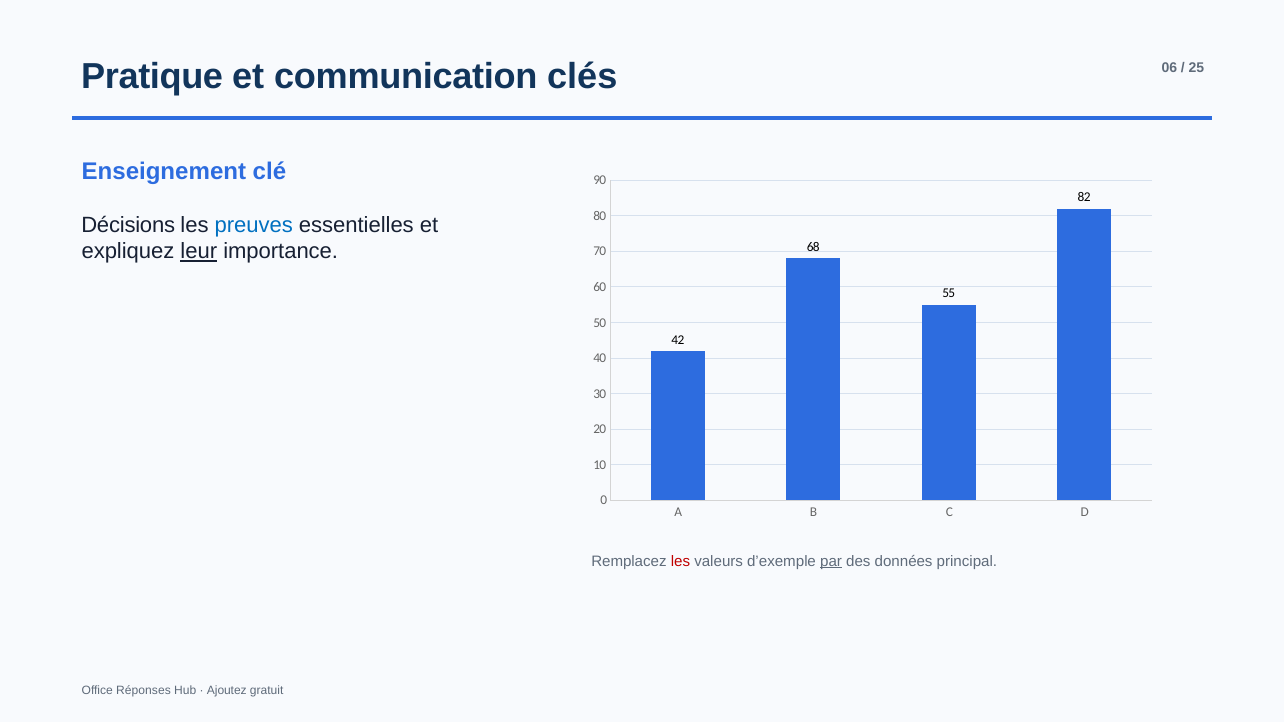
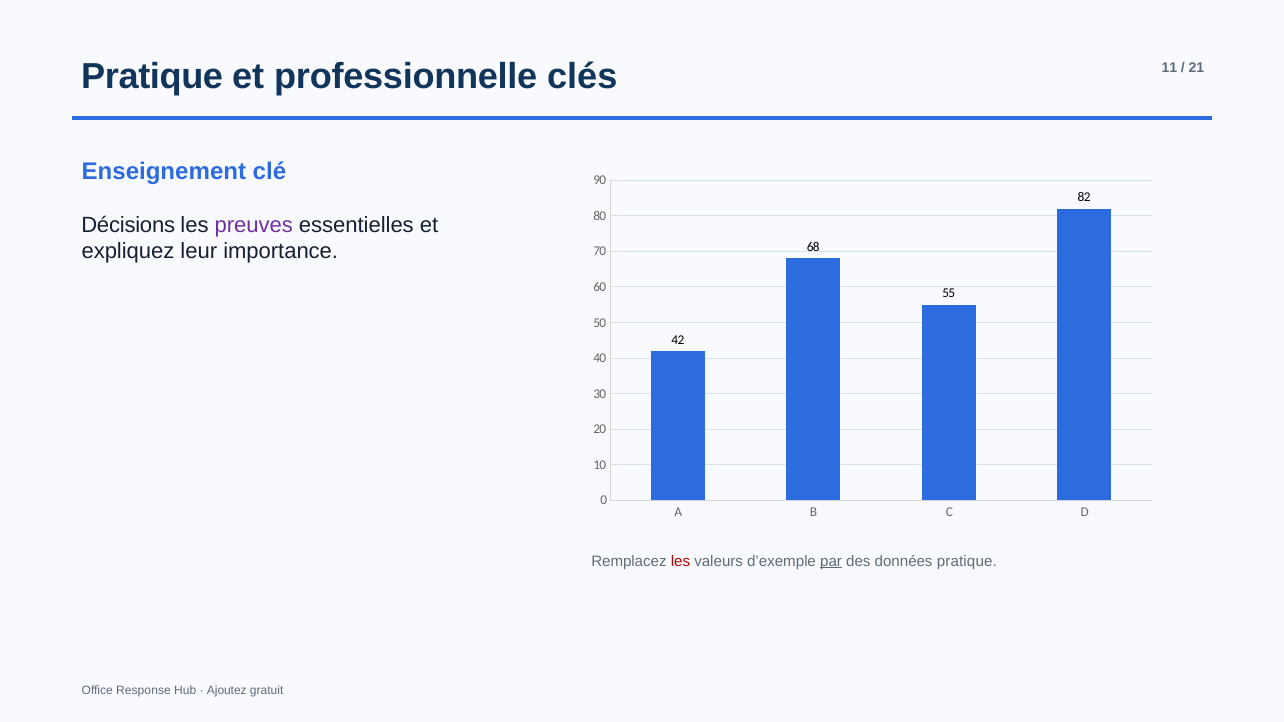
communication: communication -> professionnelle (406, 77)
06: 06 -> 11 (1169, 68)
25: 25 -> 21 (1196, 68)
preuves colour: blue -> purple (254, 225)
leur underline: present -> none (199, 252)
données principal: principal -> pratique (967, 561)
Réponses: Réponses -> Response (143, 691)
